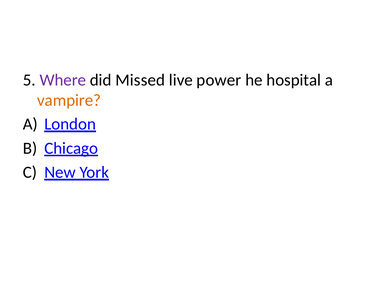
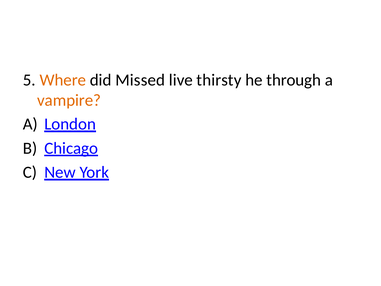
Where colour: purple -> orange (63, 80)
power: power -> thirsty (219, 80)
hospital: hospital -> through (294, 80)
